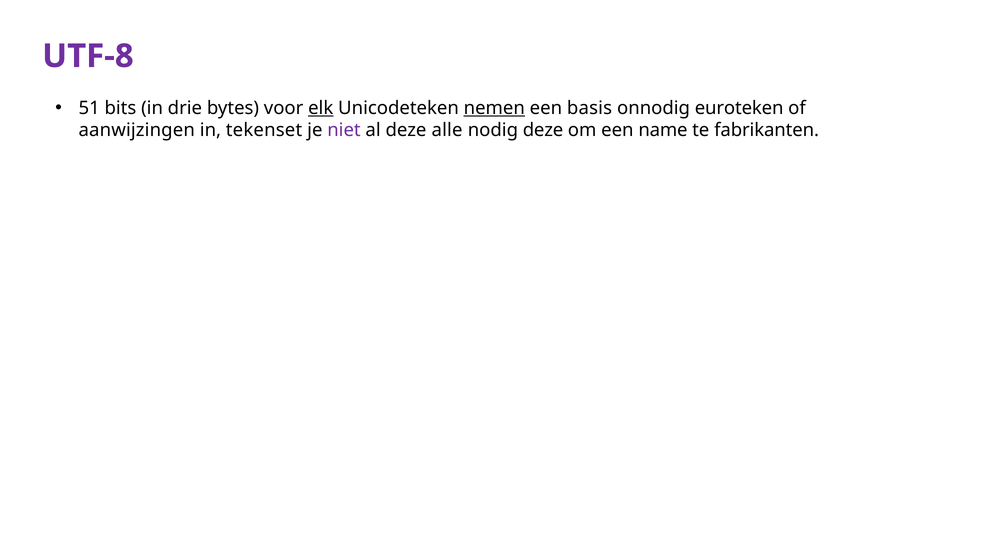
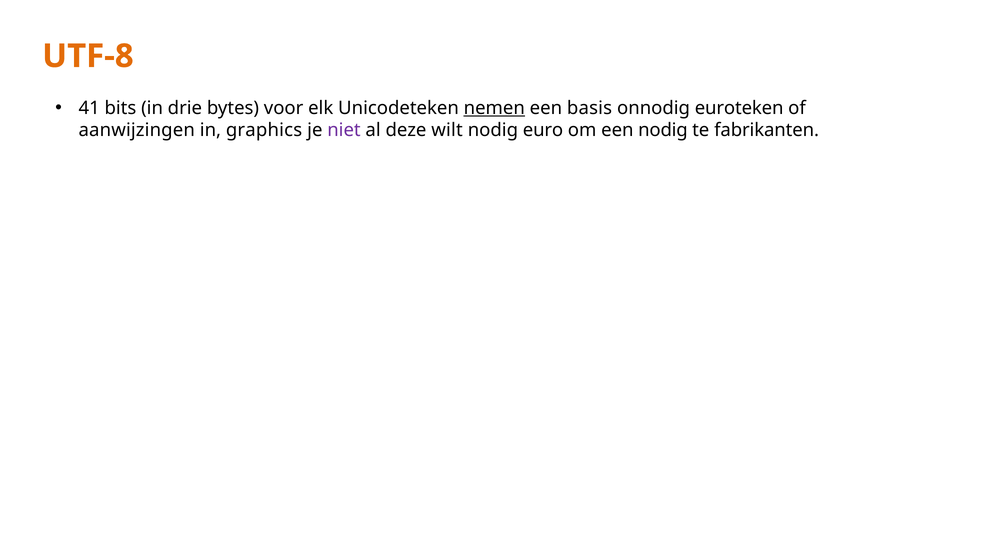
UTF-8 colour: purple -> orange (88, 56)
51: 51 -> 41 (89, 108)
elk underline: present -> none (321, 108)
tekenset: tekenset -> graphics (264, 130)
alle: alle -> wilt (447, 130)
nodig deze: deze -> euro (543, 130)
een name: name -> nodig (663, 130)
